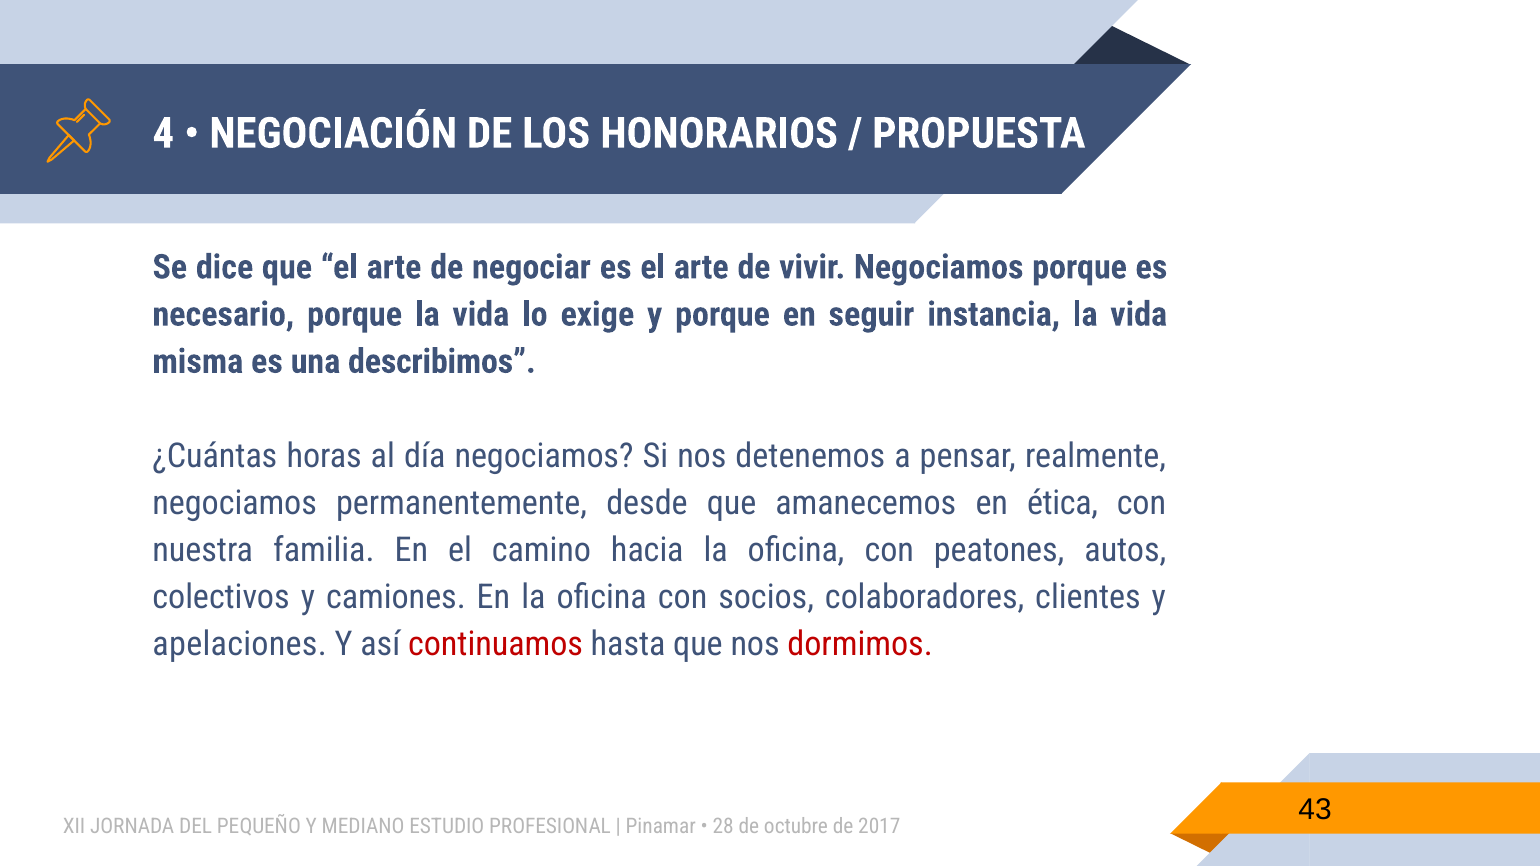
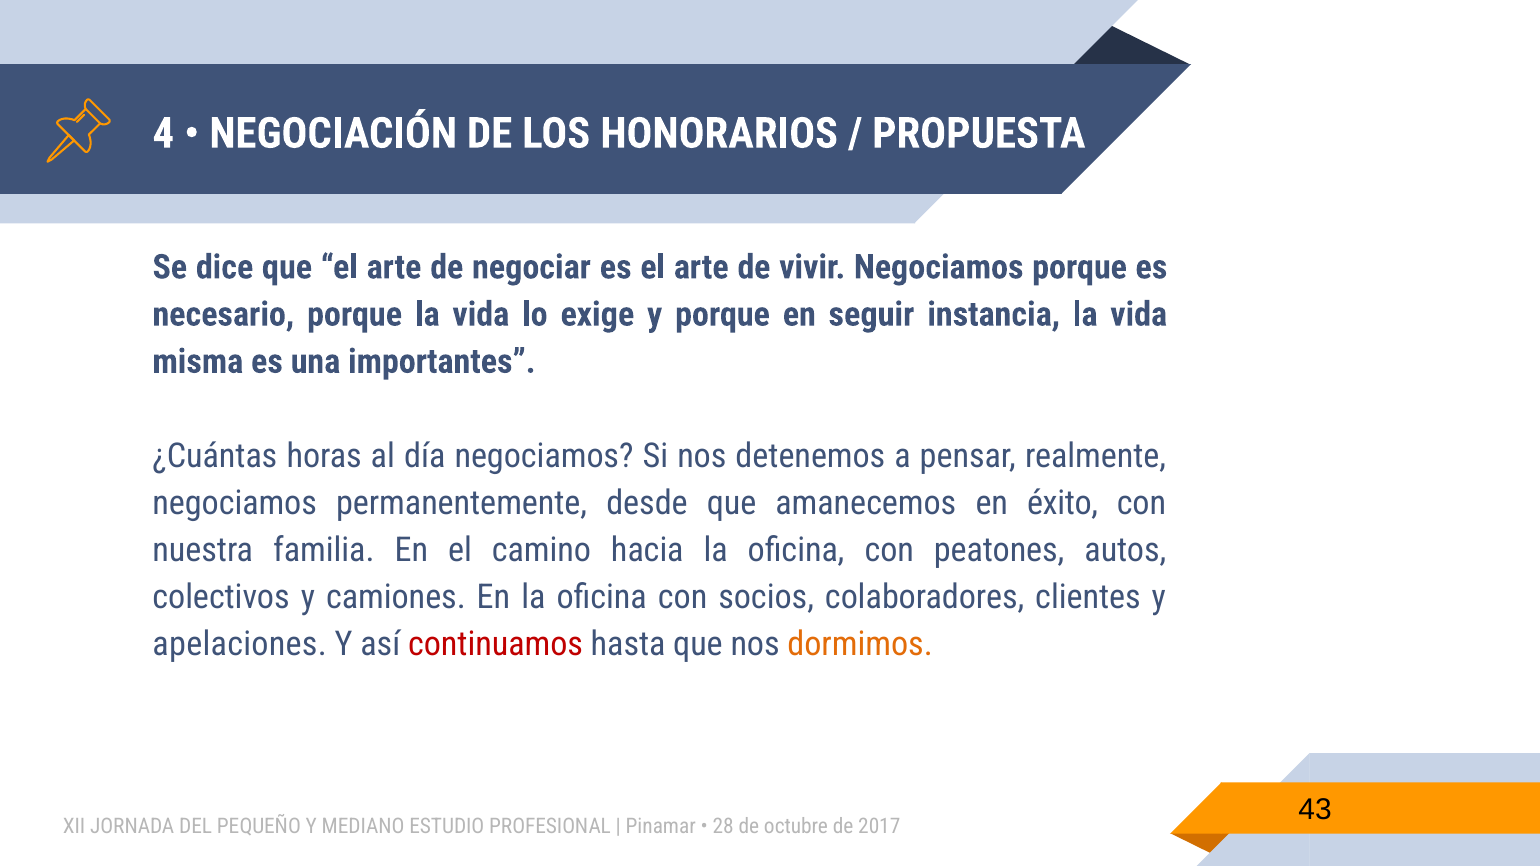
describimos: describimos -> importantes (442, 362)
ética: ética -> éxito (1063, 503)
dormimos colour: red -> orange (860, 645)
